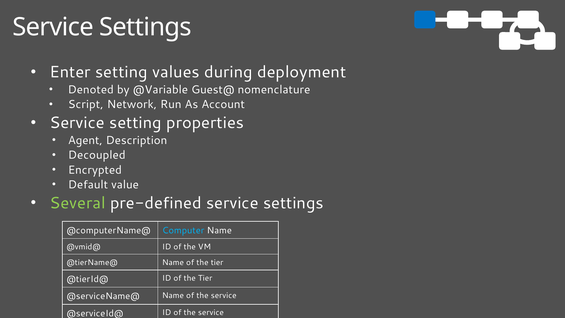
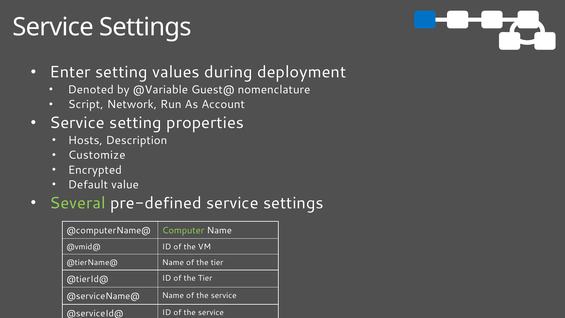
Agent: Agent -> Hosts (85, 140)
Decoupled: Decoupled -> Customize (97, 155)
Computer colour: light blue -> light green (183, 230)
